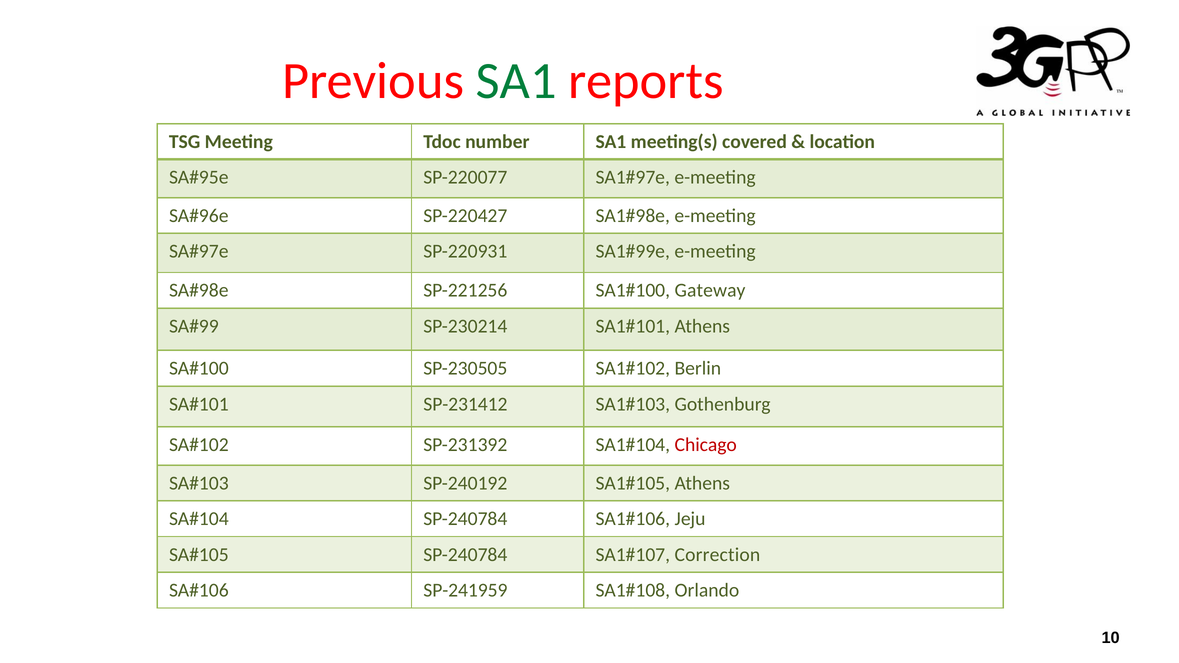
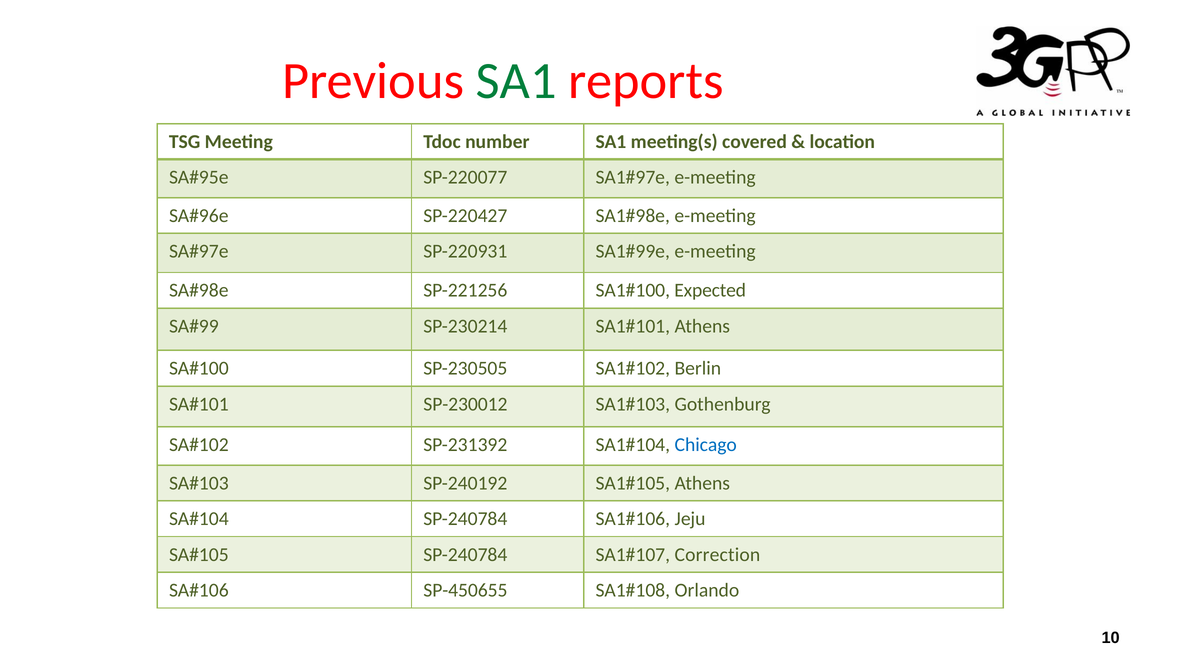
Gateway: Gateway -> Expected (710, 291)
SP-231412: SP-231412 -> SP-230012 (465, 404)
Chicago colour: red -> blue (706, 445)
SP-241959: SP-241959 -> SP-450655 (465, 590)
